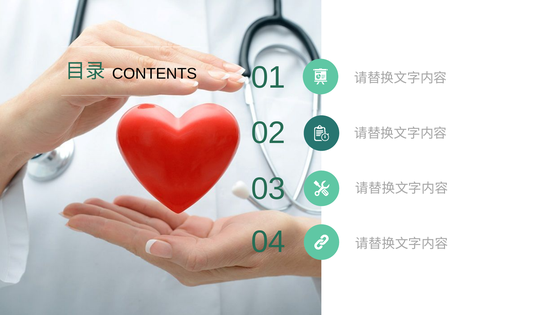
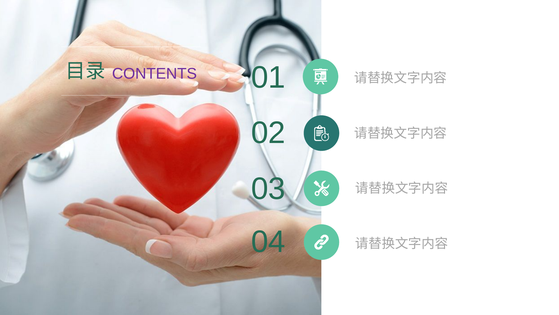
CONTENTS colour: black -> purple (155, 73)
